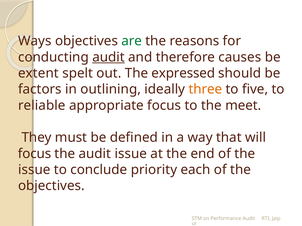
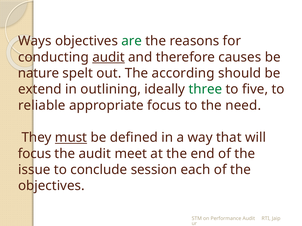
extent: extent -> nature (39, 73)
expressed: expressed -> according (183, 73)
factors: factors -> extend (40, 89)
three colour: orange -> green (205, 89)
meet: meet -> need (243, 106)
must underline: none -> present (71, 138)
audit issue: issue -> meet (131, 154)
priority: priority -> session (154, 170)
